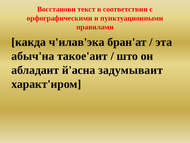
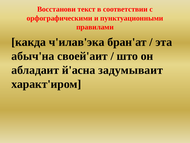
такое'аит: такое'аит -> своей'аит (82, 56)
